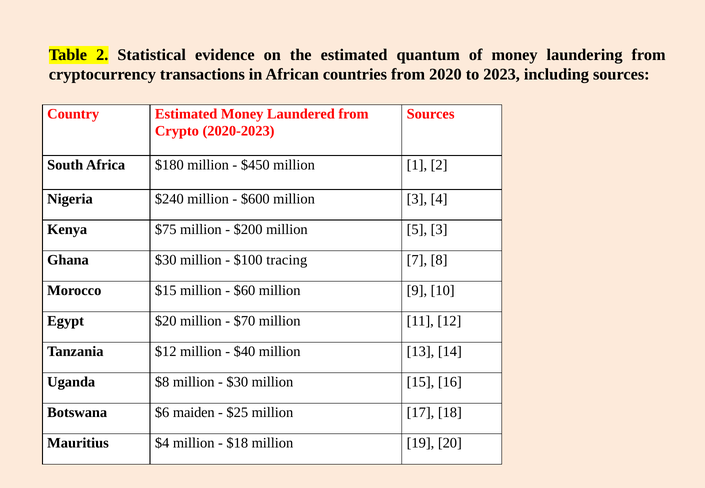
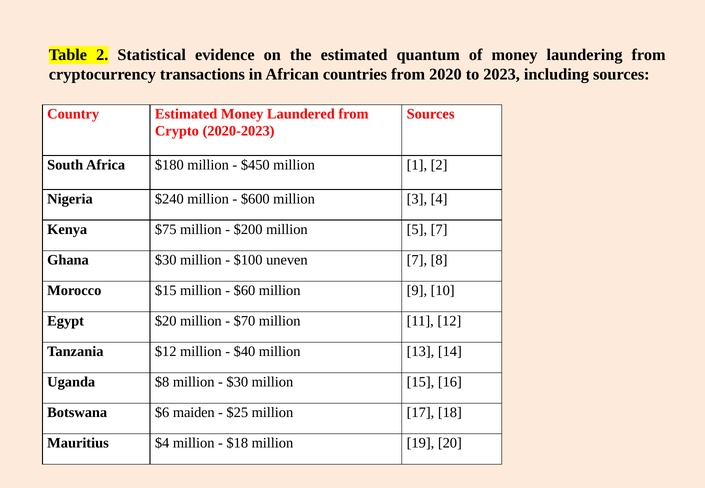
5 3: 3 -> 7 (439, 229)
tracing: tracing -> uneven (287, 260)
